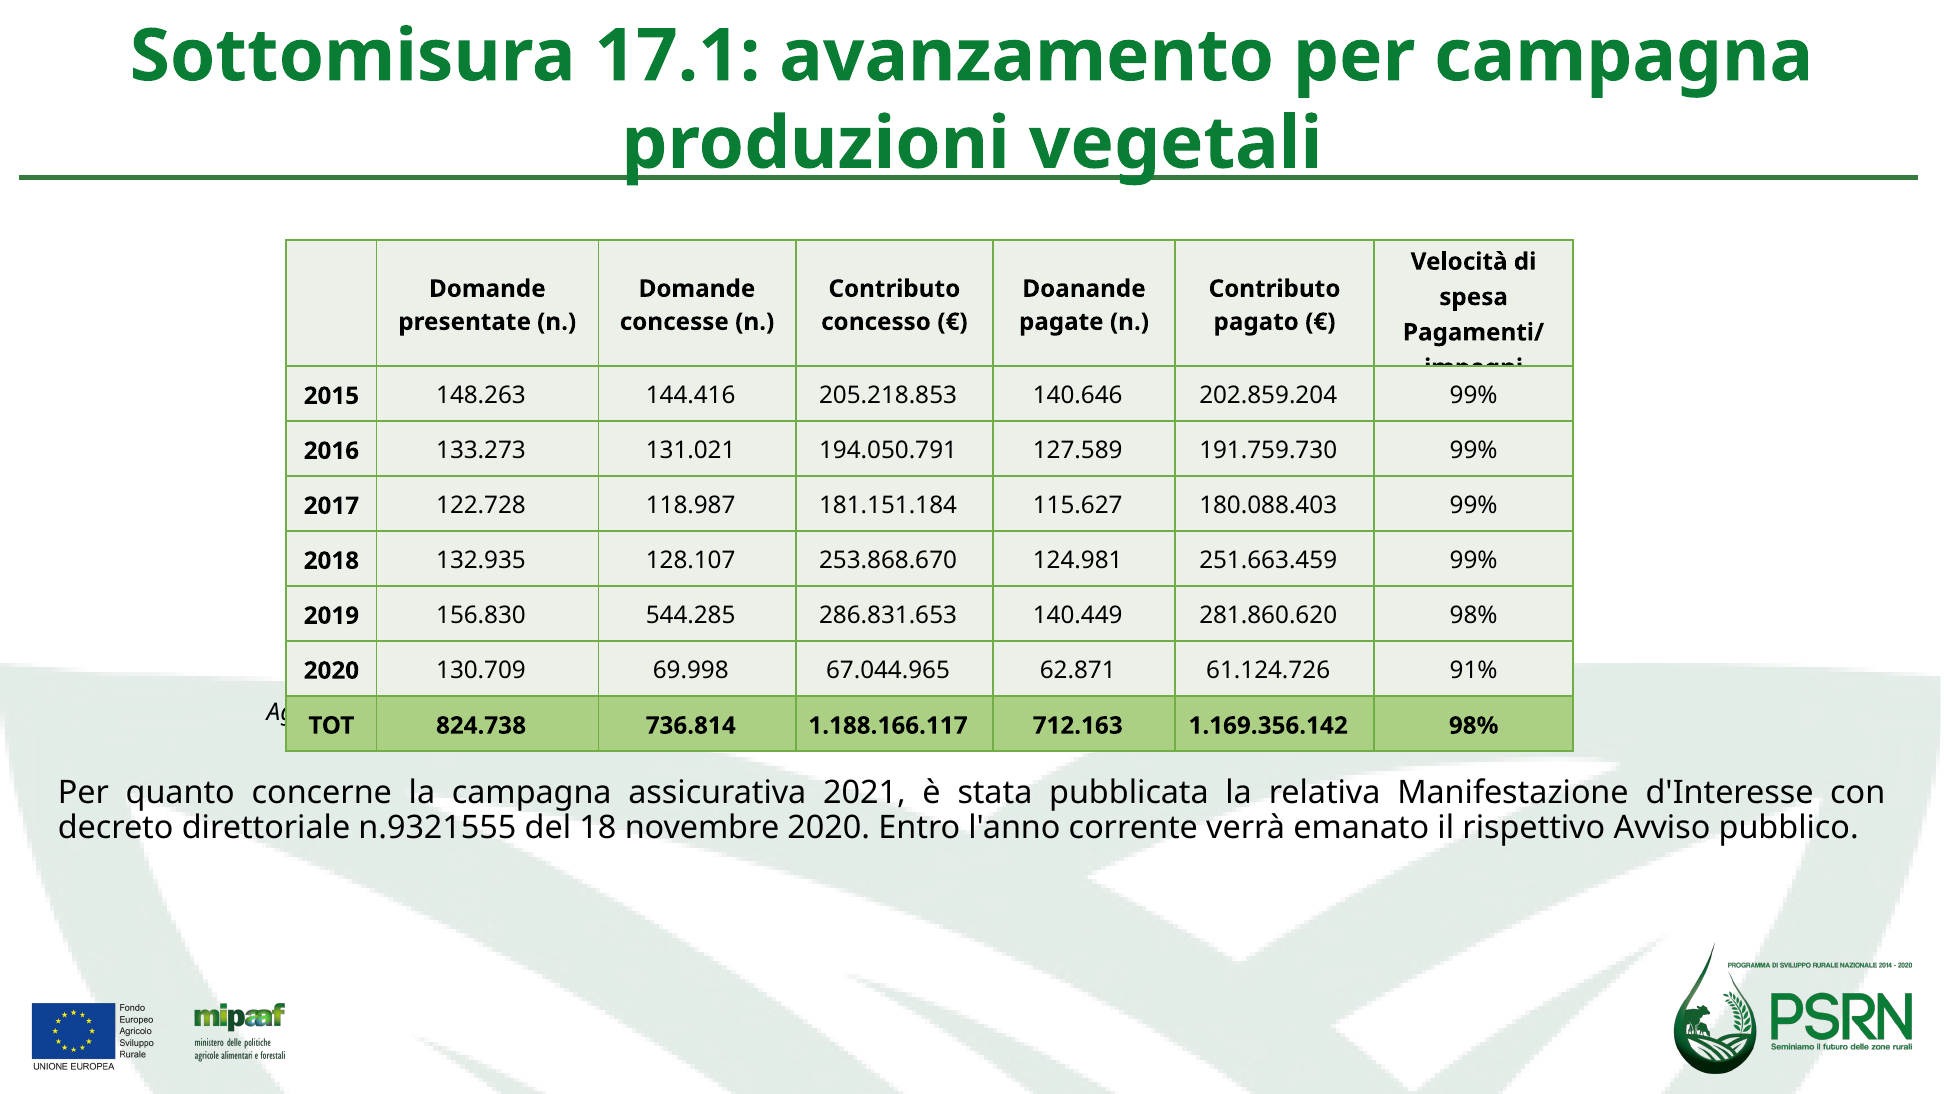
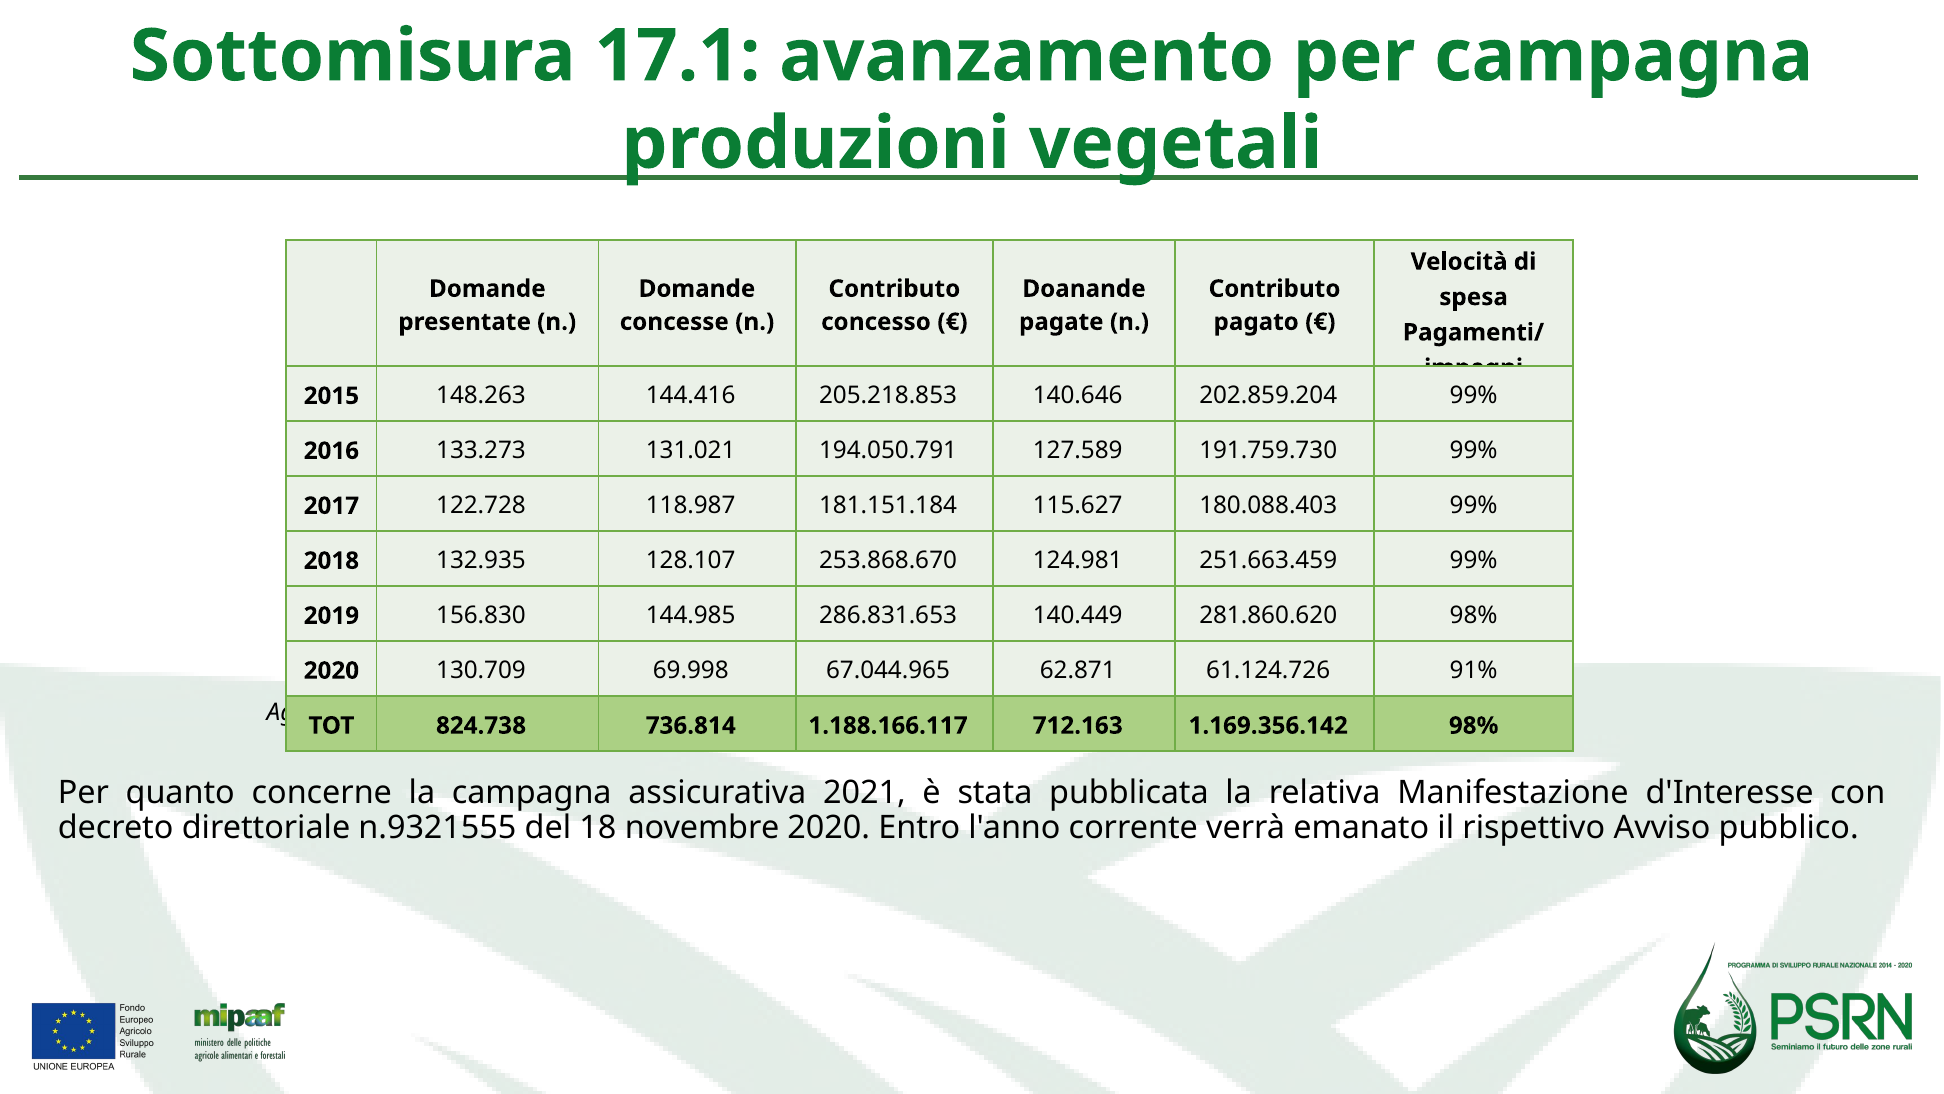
544.285: 544.285 -> 144.985 (691, 615)
